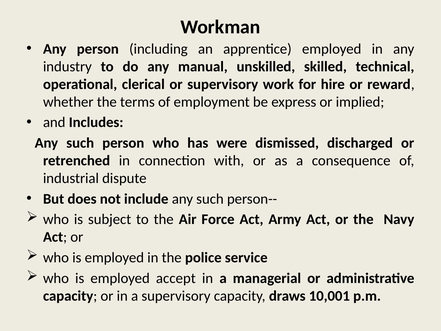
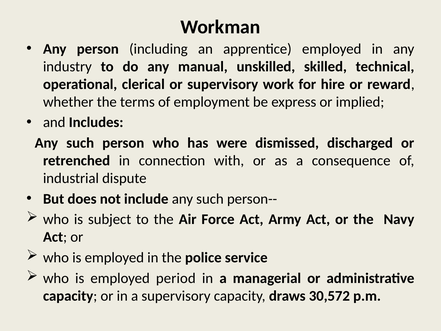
accept: accept -> period (176, 278)
10,001: 10,001 -> 30,572 (329, 296)
